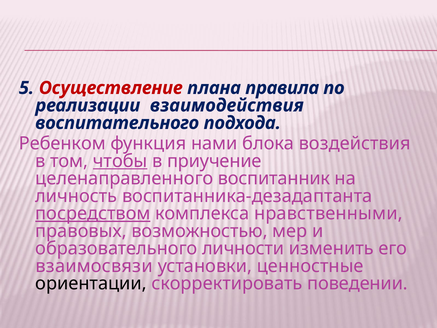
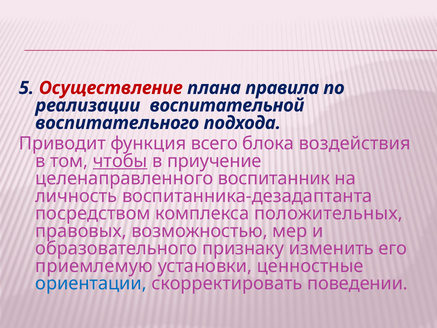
взаимодействия: взаимодействия -> воспитательной (227, 105)
Ребенком: Ребенком -> Приводит (62, 143)
нами: нами -> всего (214, 143)
посредством underline: present -> none (93, 213)
нравственными: нравственными -> положительных (328, 213)
личности: личности -> признаку (243, 248)
взаимосвязи: взаимосвязи -> приемлемую (94, 266)
ориентации colour: black -> blue (91, 283)
